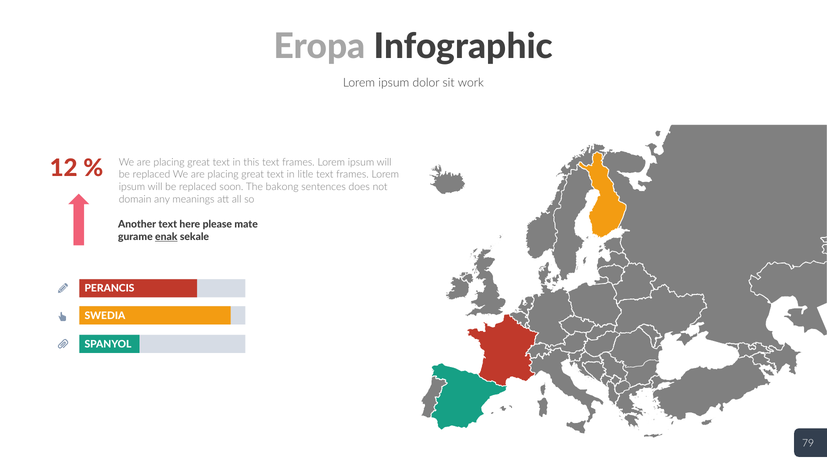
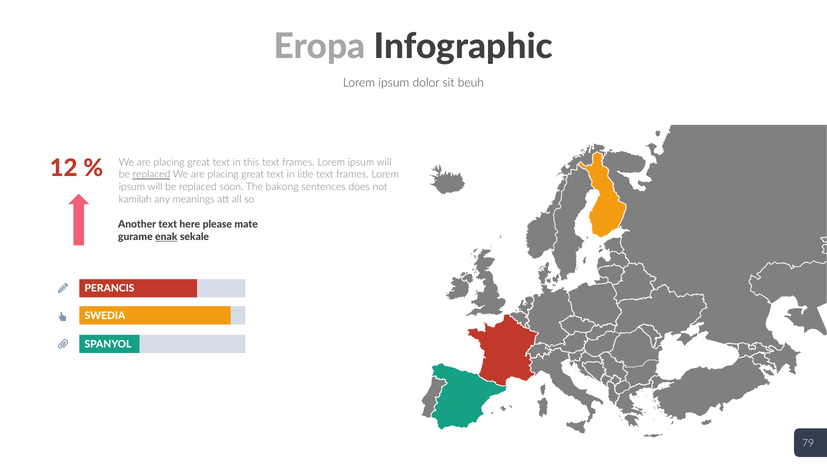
work: work -> beuh (471, 83)
replaced underline: none -> present (151, 175)
domain: domain -> kamilah (135, 199)
